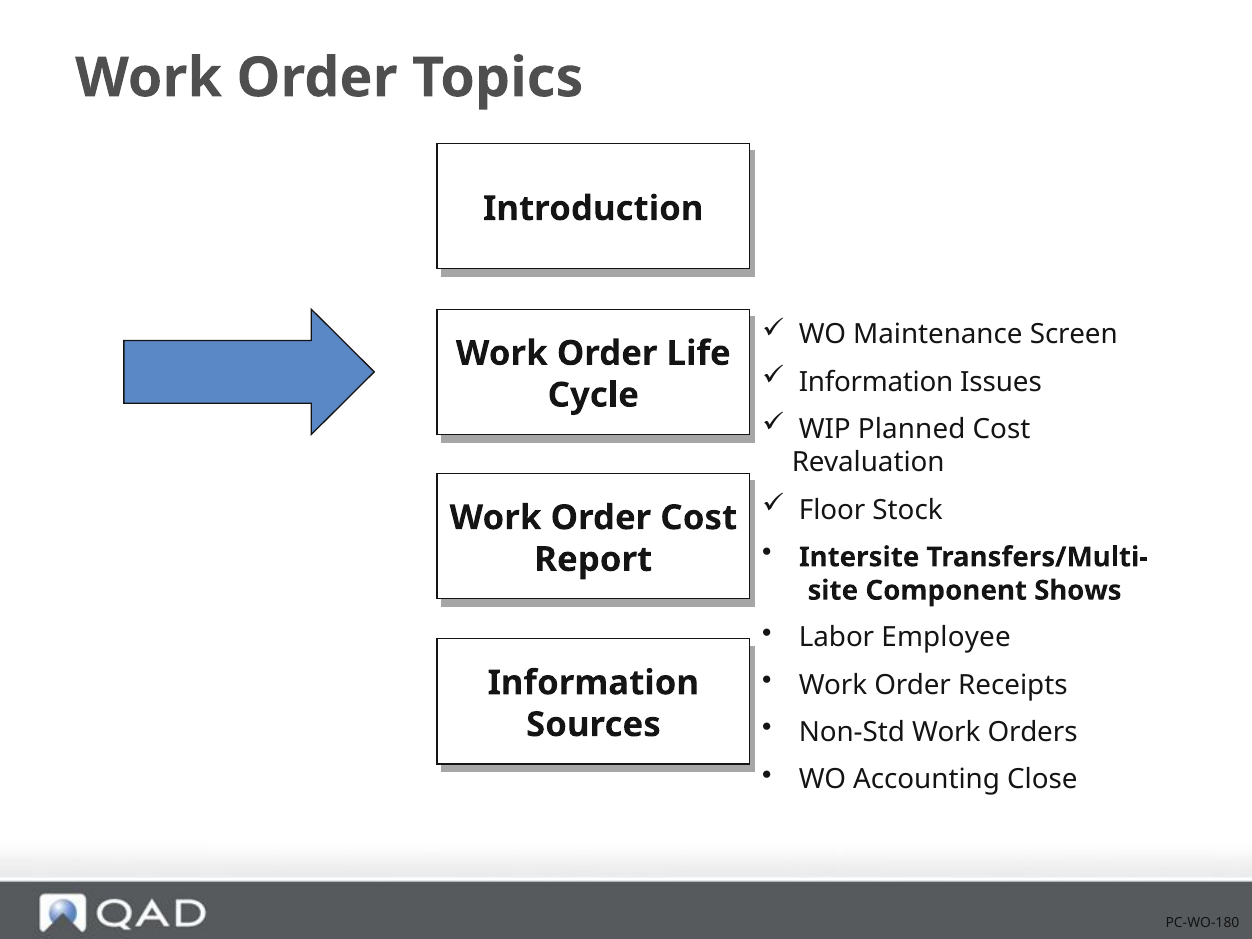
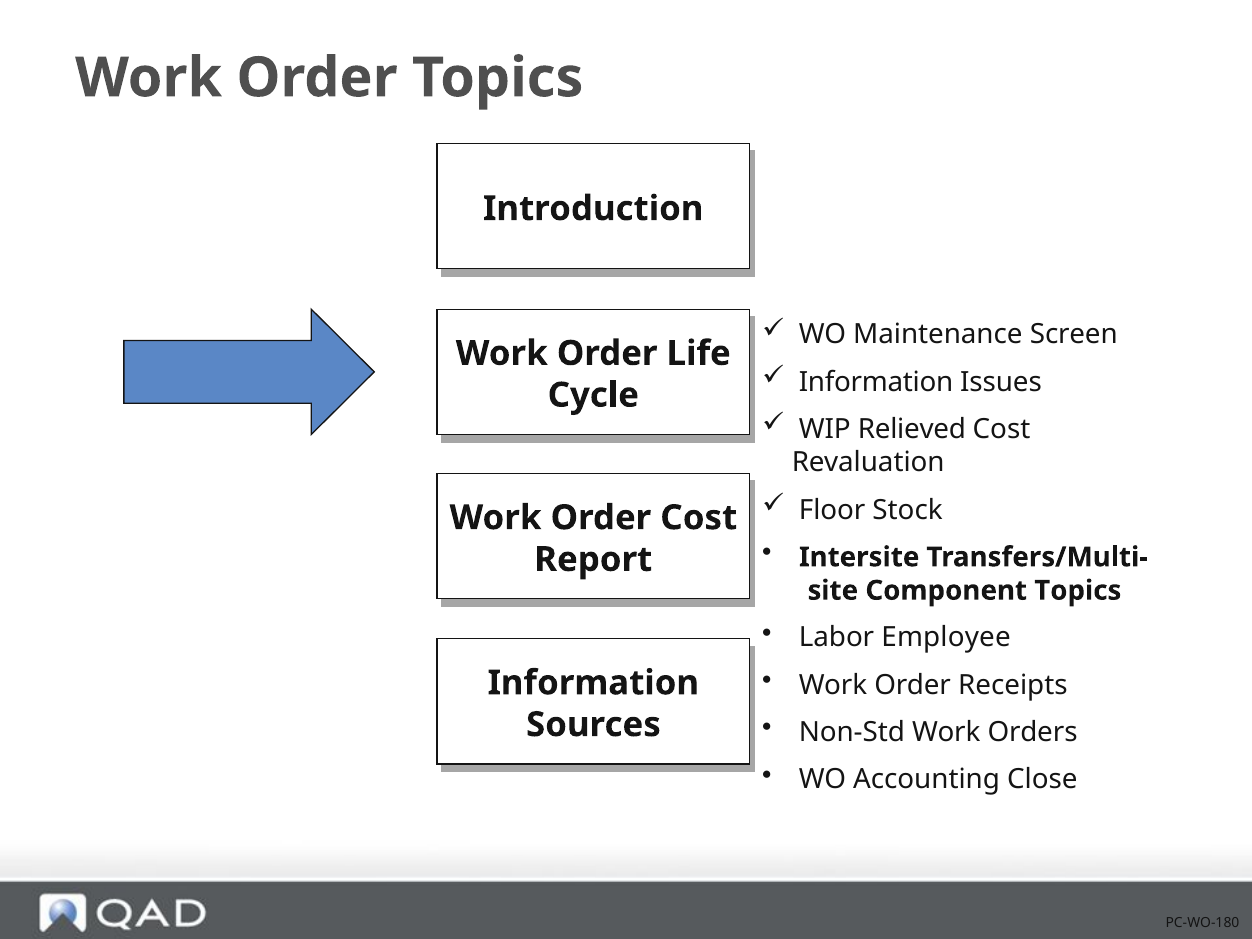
Planned: Planned -> Relieved (912, 429)
Component Shows: Shows -> Topics (1078, 591)
